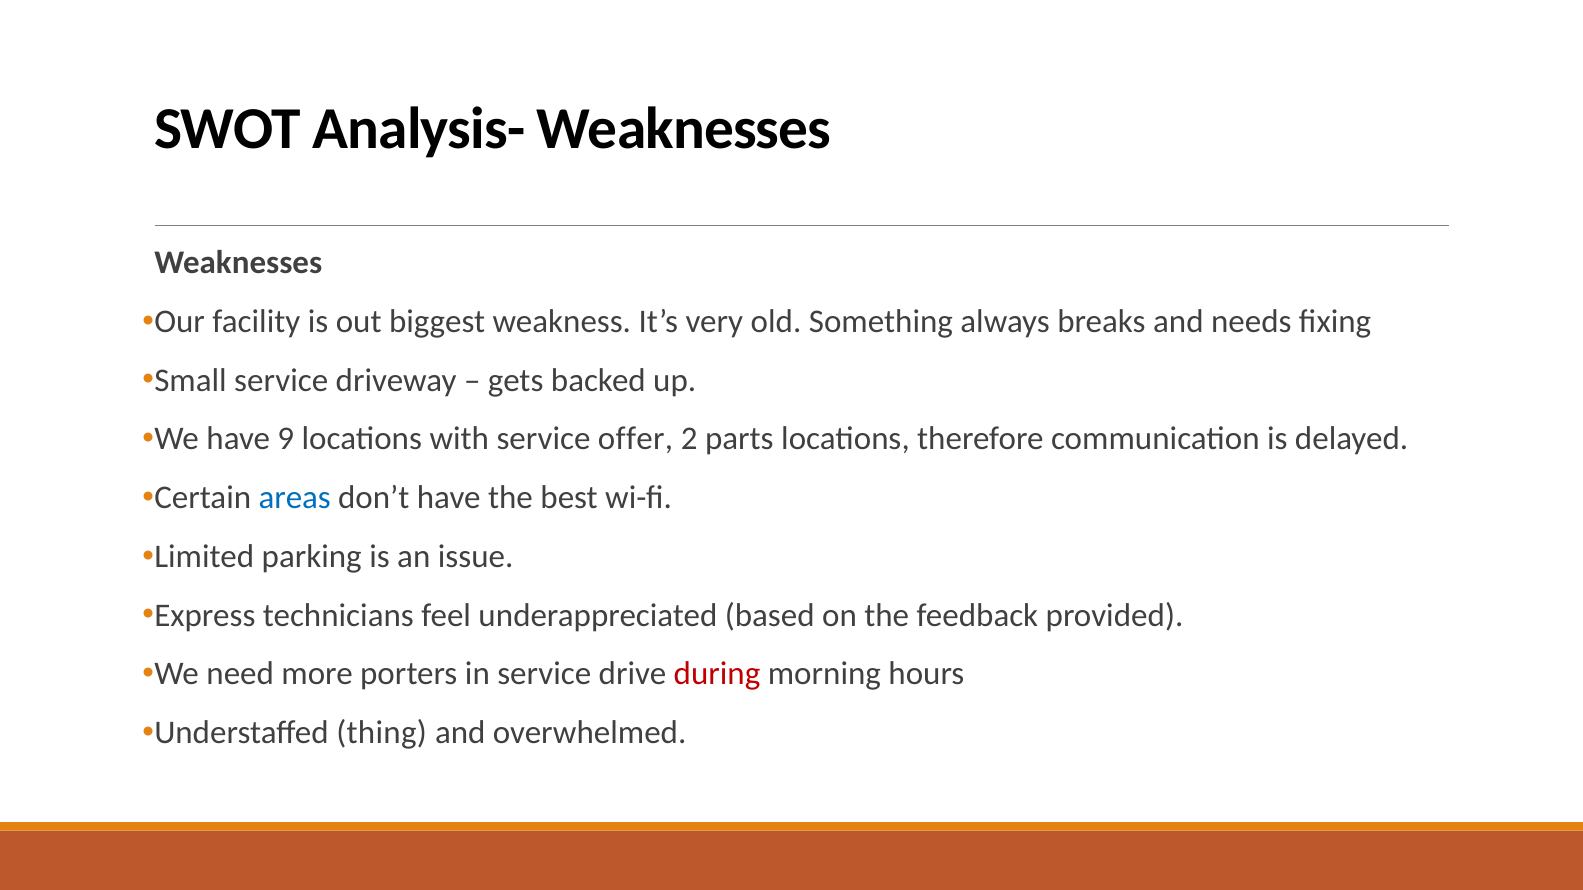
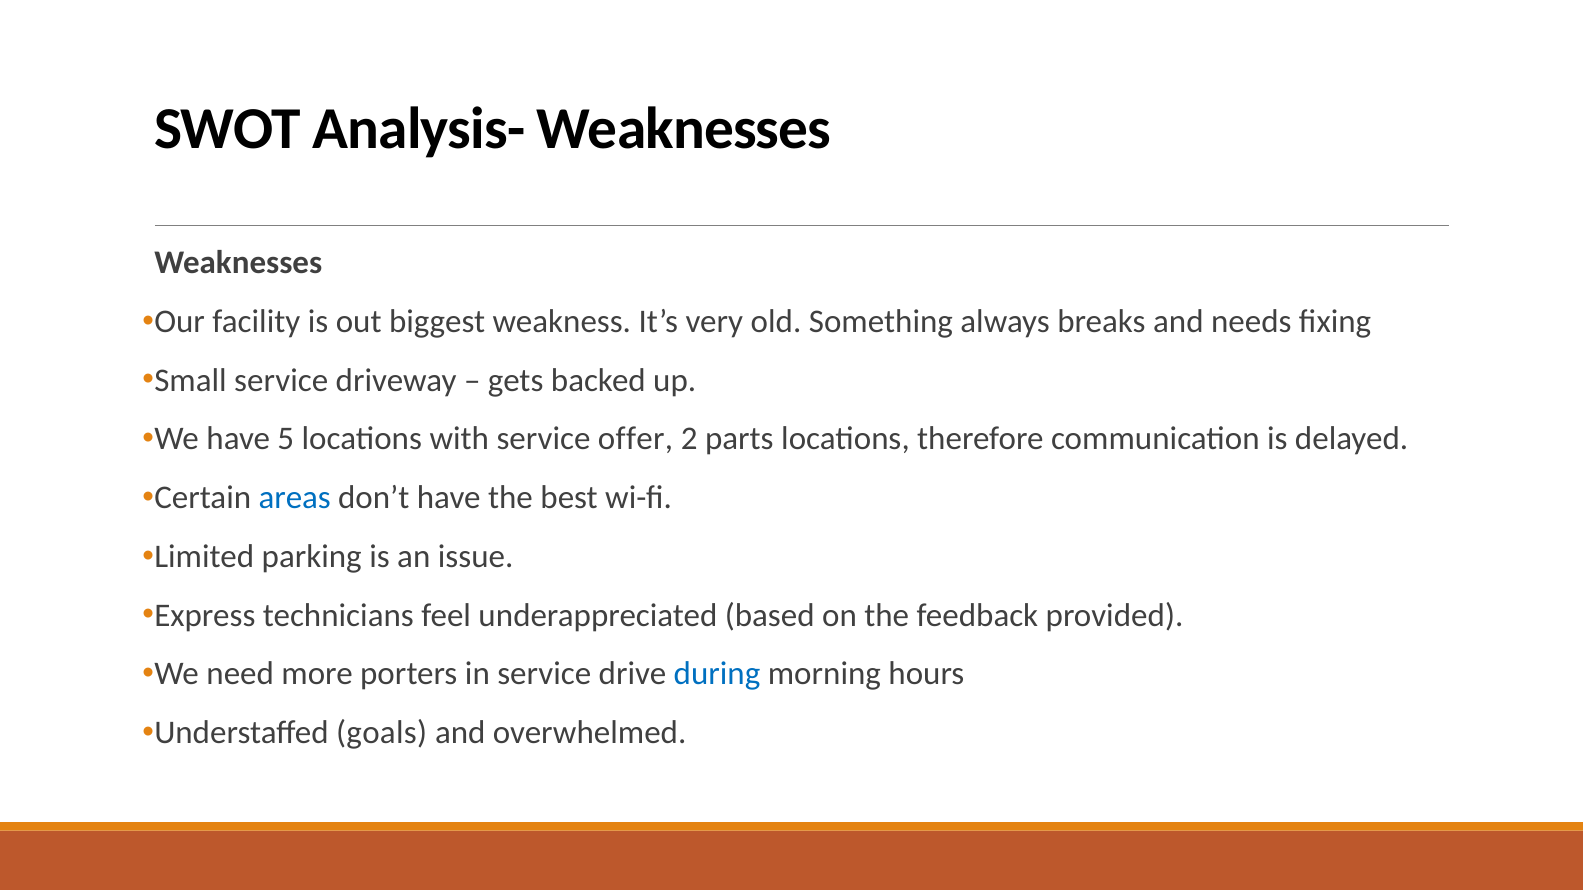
9: 9 -> 5 (286, 439)
during colour: red -> blue (717, 674)
thing: thing -> goals (382, 733)
